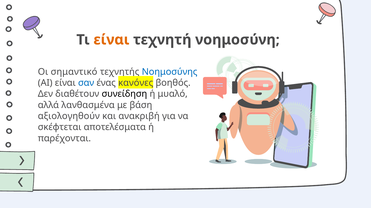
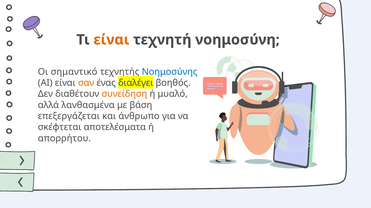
σαν colour: blue -> orange (86, 83)
κανόνες: κανόνες -> διαλέγει (136, 83)
συνείδηση colour: black -> orange (124, 94)
αξιολογηθούν: αξιολογηθούν -> επεξεργάζεται (69, 116)
ανακριβή: ανακριβή -> άνθρωπο (139, 116)
παρέχονται: παρέχονται -> απορρήτου (64, 139)
